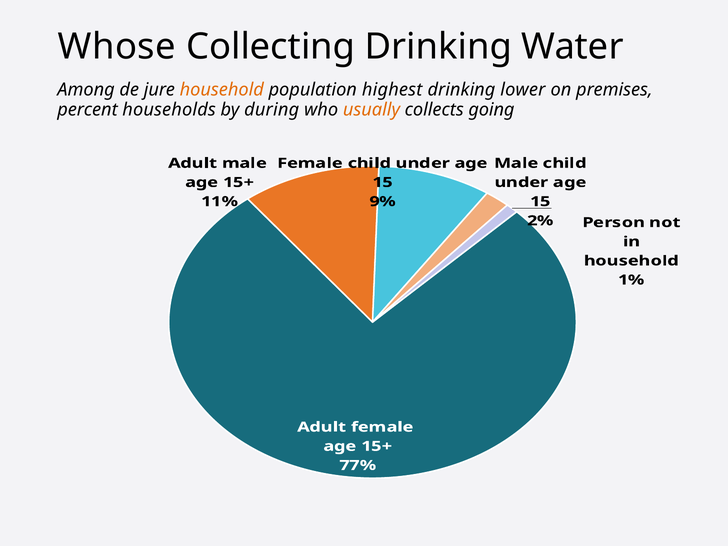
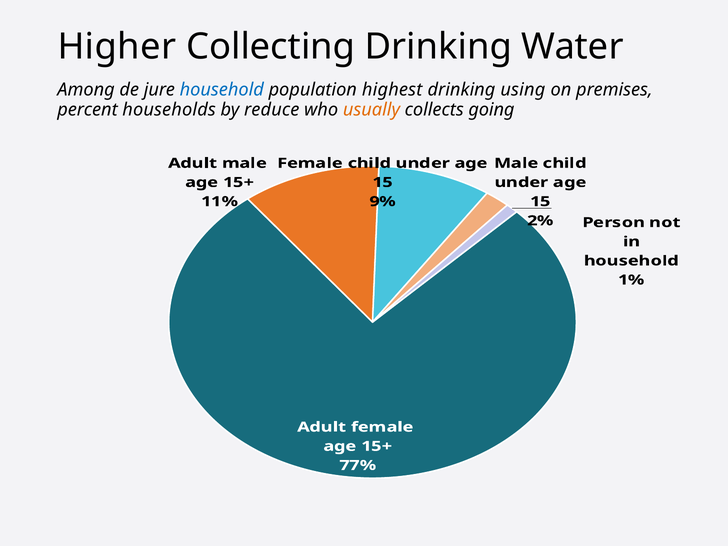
Whose: Whose -> Higher (117, 47)
household colour: orange -> blue (222, 90)
lower: lower -> using (523, 90)
during: during -> reduce (272, 109)
